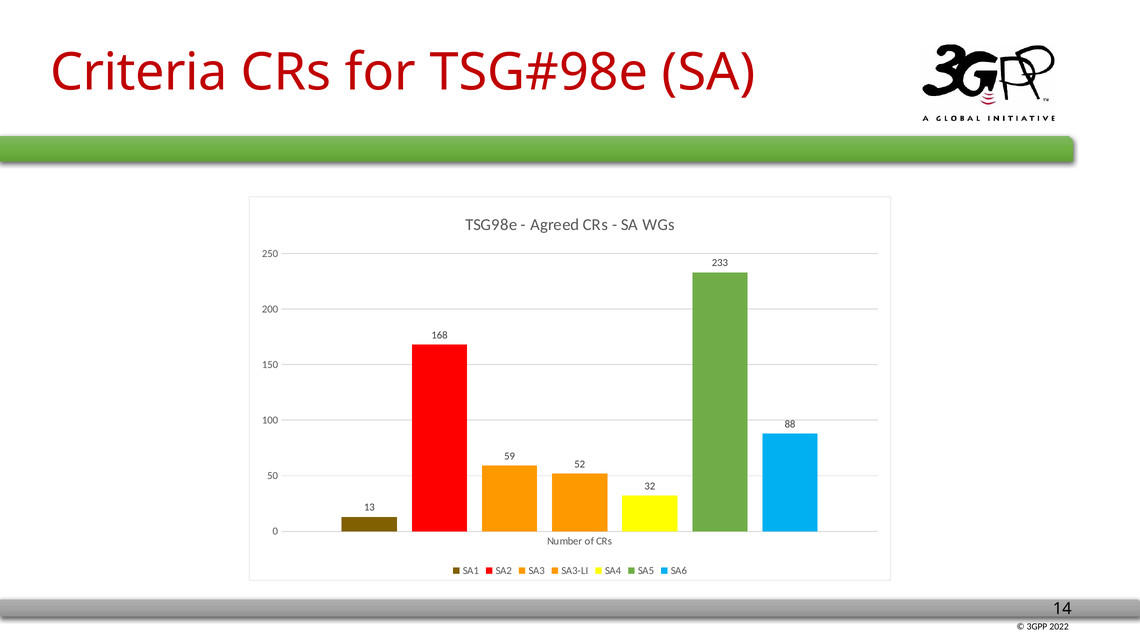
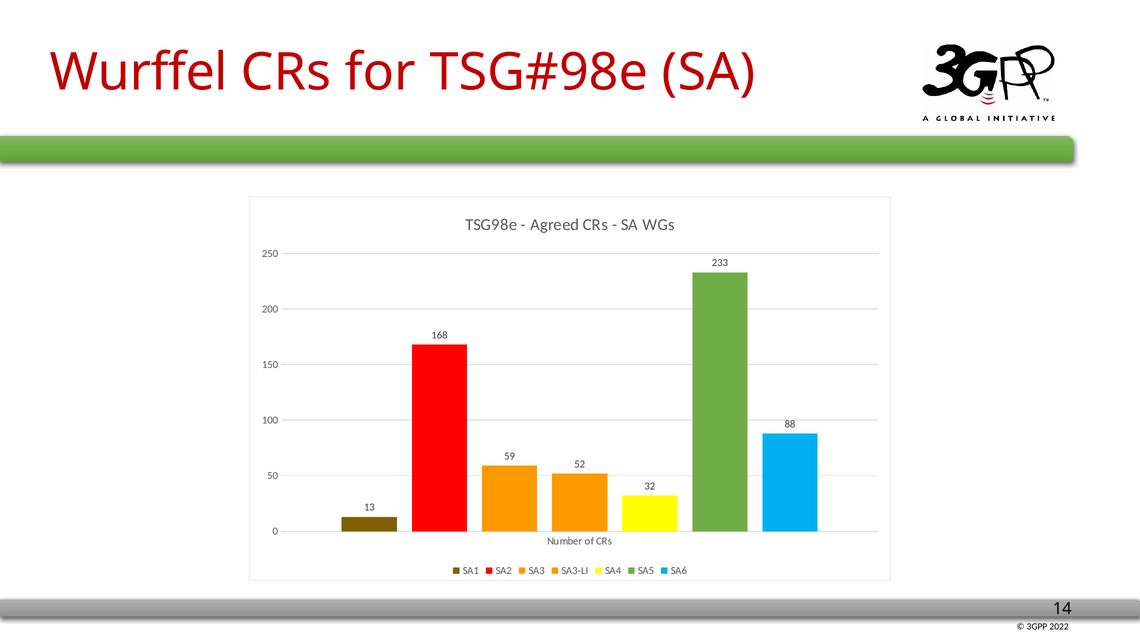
Criteria: Criteria -> Wurffel (139, 72)
